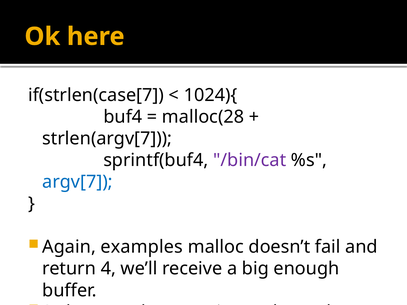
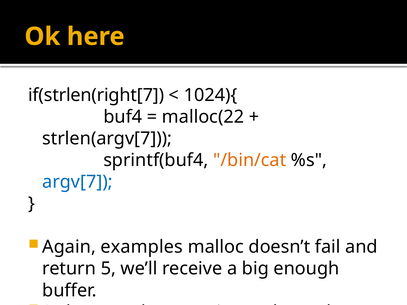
if(strlen(case[7: if(strlen(case[7 -> if(strlen(right[7 (96, 95)
malloc(28: malloc(28 -> malloc(22 (203, 117)
/bin/cat colour: purple -> orange (250, 160)
4: 4 -> 5 (108, 269)
